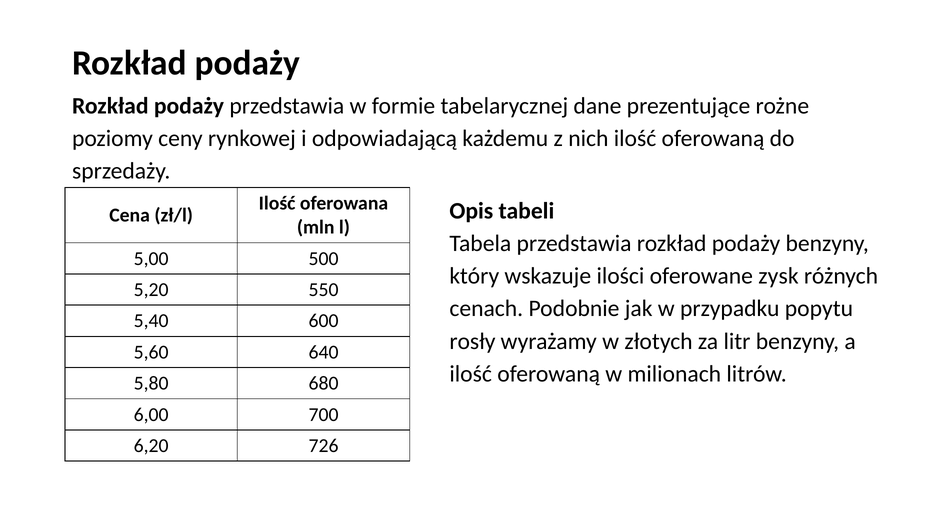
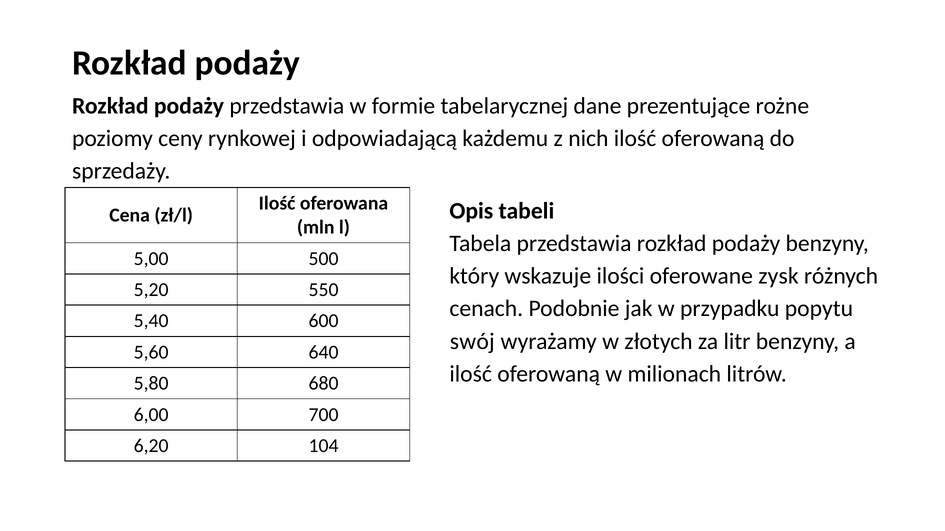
rosły: rosły -> swój (472, 342)
726: 726 -> 104 (324, 446)
